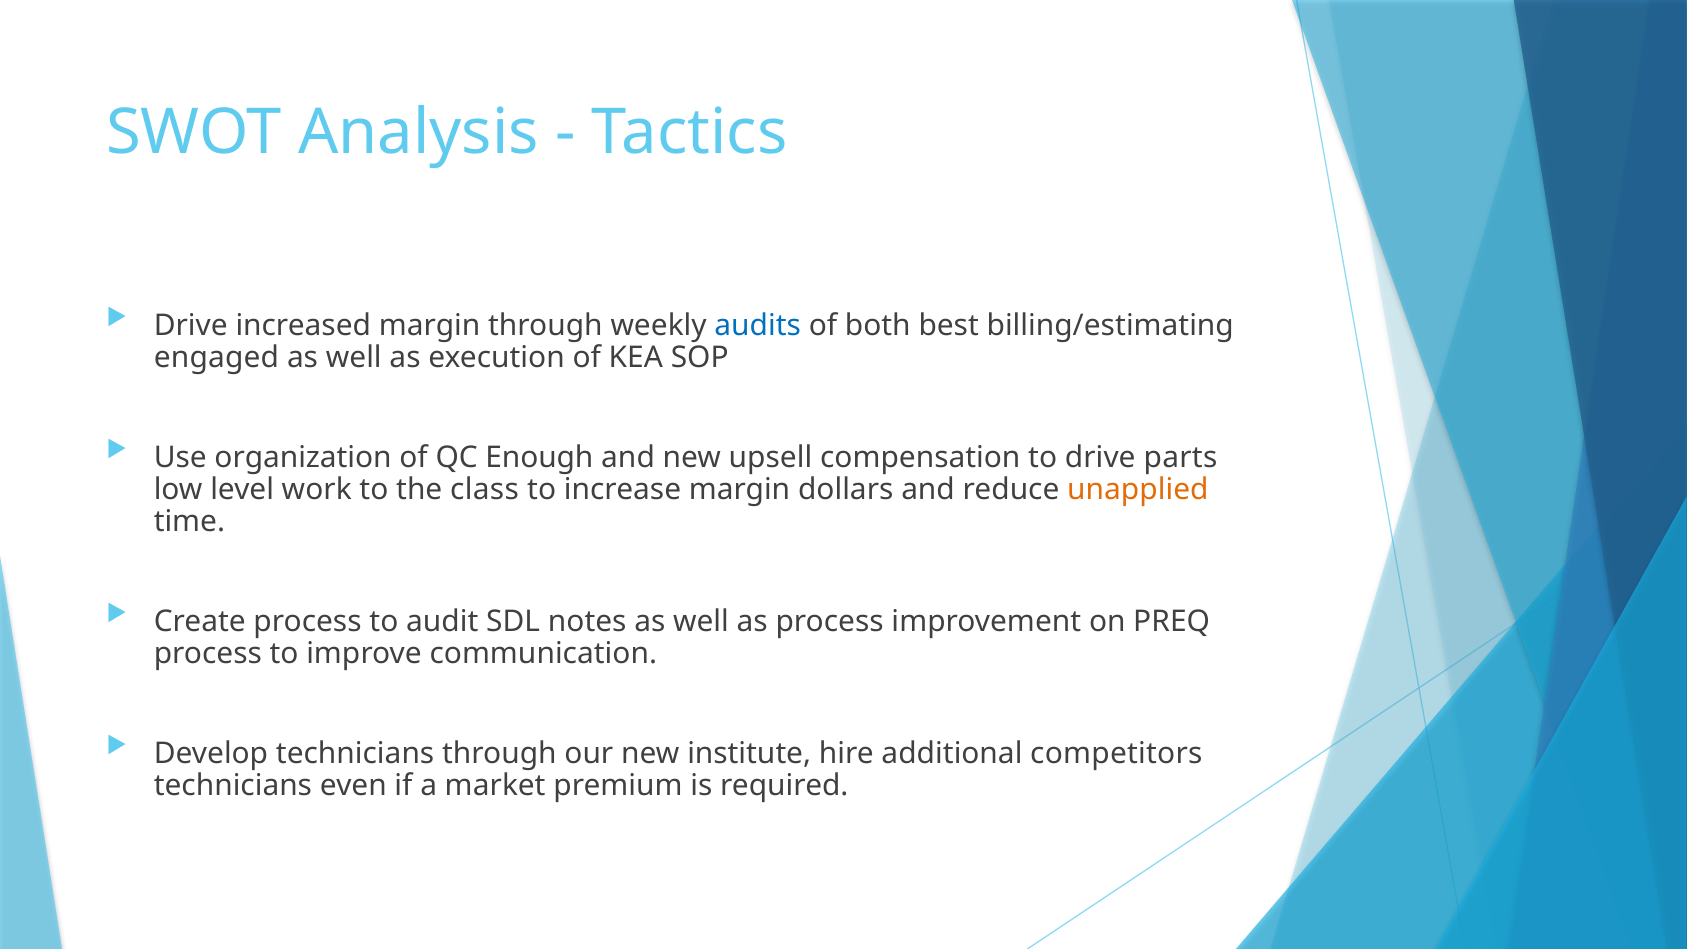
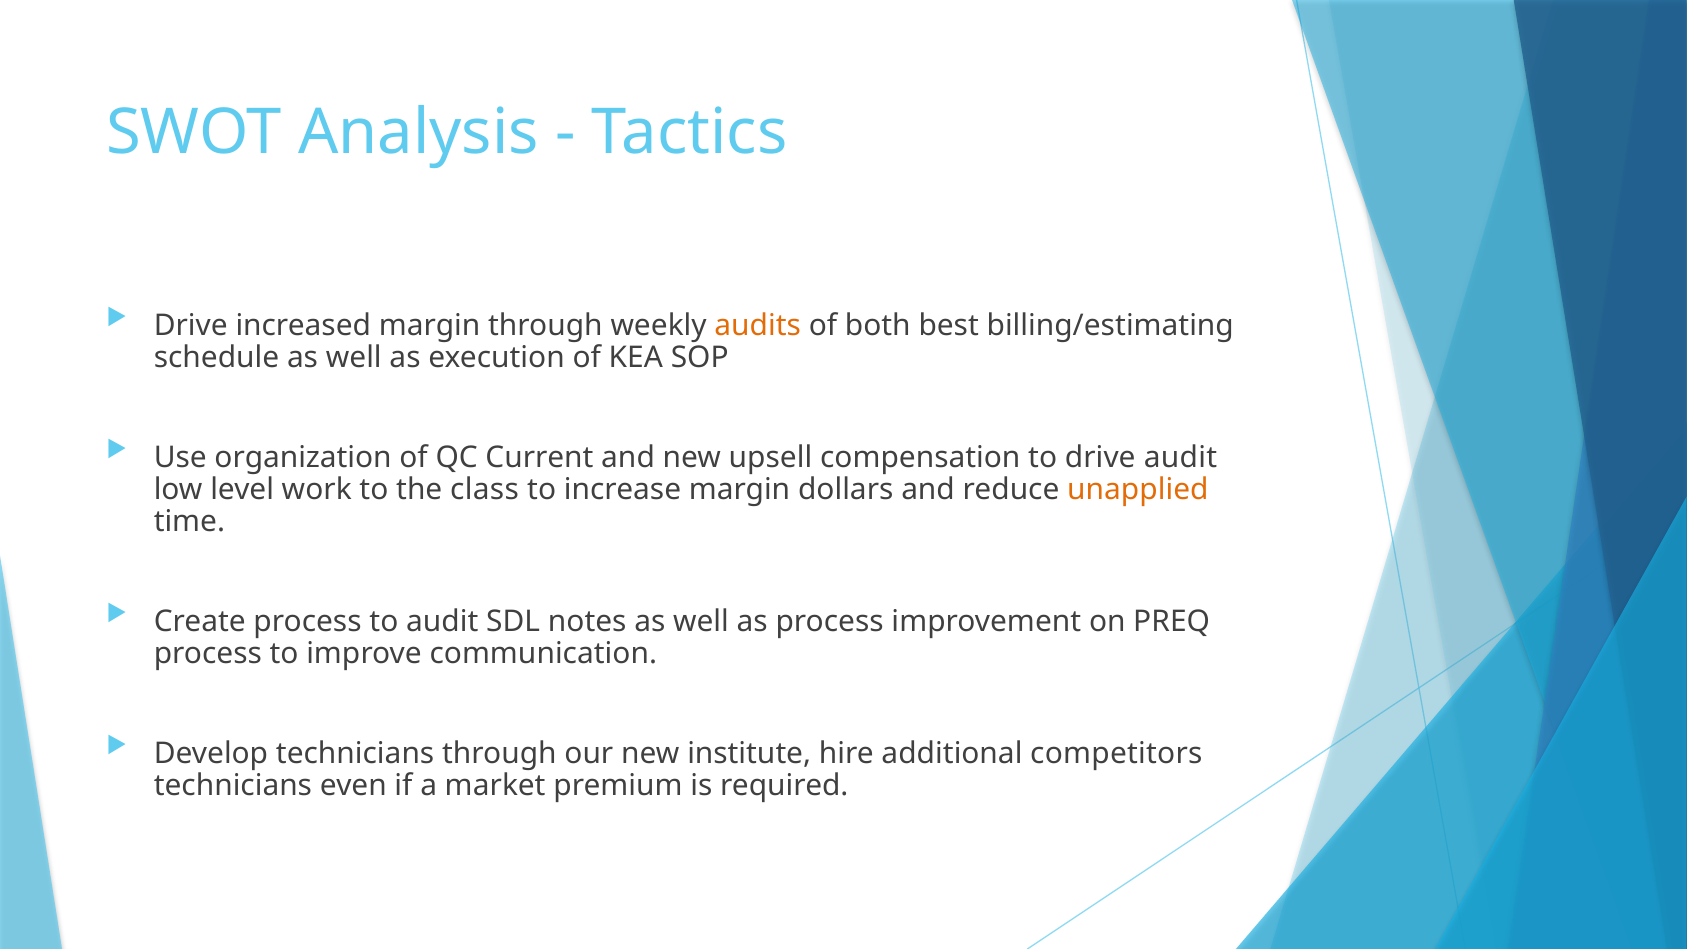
audits colour: blue -> orange (758, 325)
engaged: engaged -> schedule (217, 358)
Enough: Enough -> Current (539, 457)
drive parts: parts -> audit (1180, 457)
